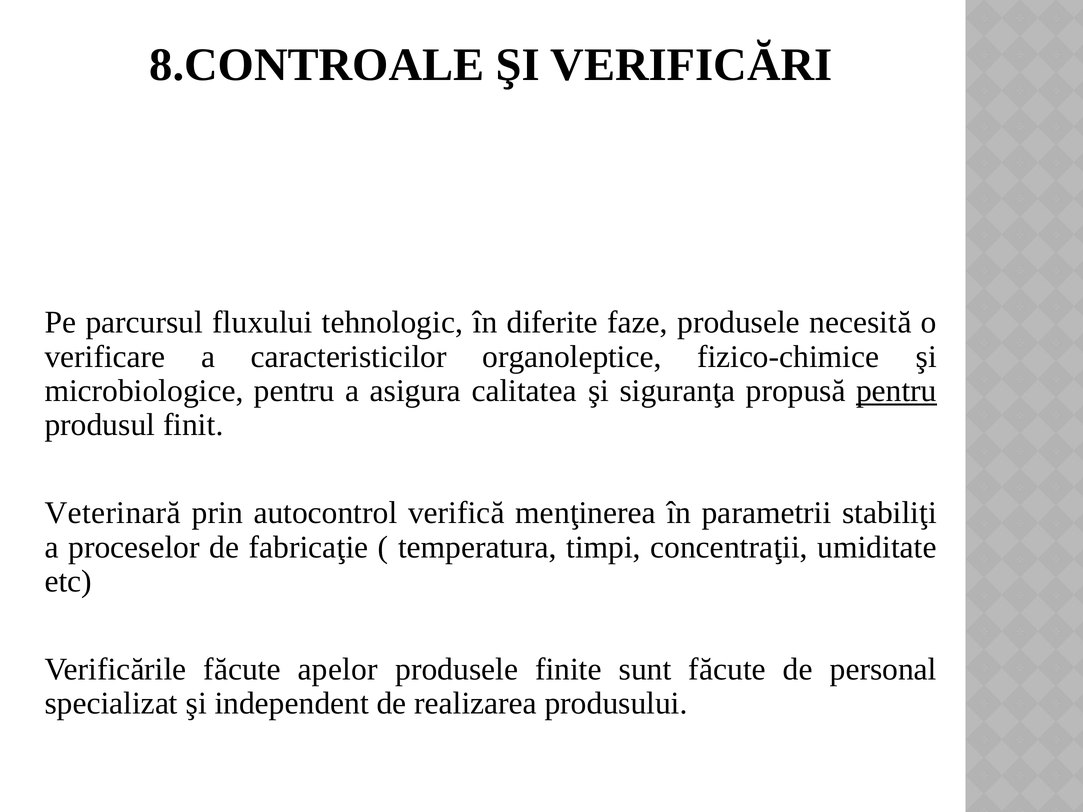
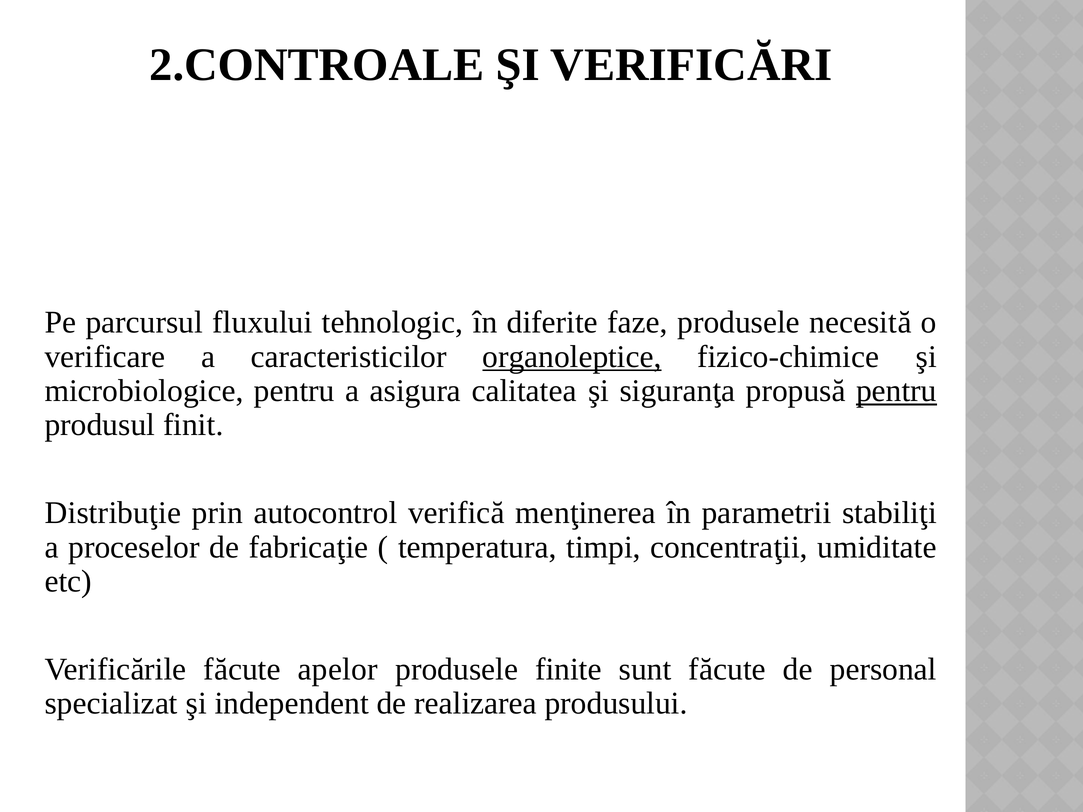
8.CONTROALE: 8.CONTROALE -> 2.CONTROALE (317, 65)
organoleptice underline: none -> present (572, 357)
Veterinară: Veterinară -> Distribuţie (113, 513)
